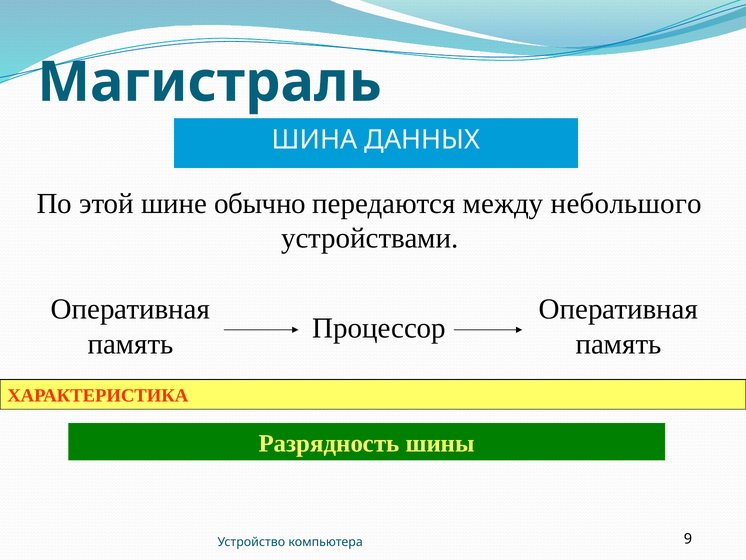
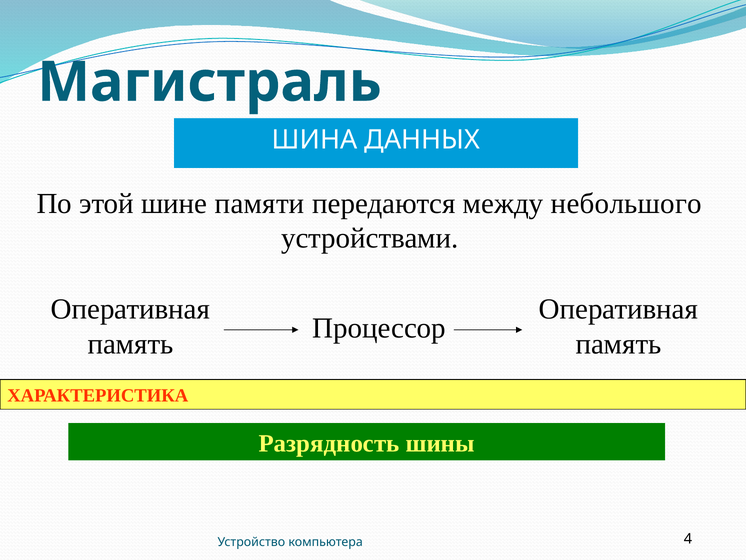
обычно: обычно -> памяти (260, 203)
9: 9 -> 4 (688, 538)
